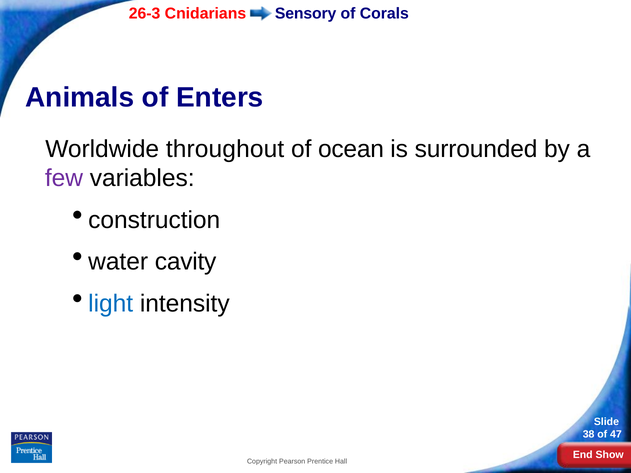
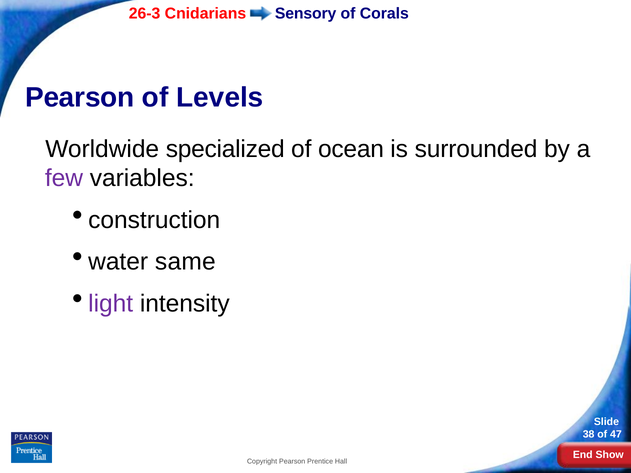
Animals: Animals -> Pearson (80, 98)
Enters: Enters -> Levels (220, 98)
throughout: throughout -> specialized (225, 149)
cavity: cavity -> same (185, 262)
light colour: blue -> purple (111, 304)
